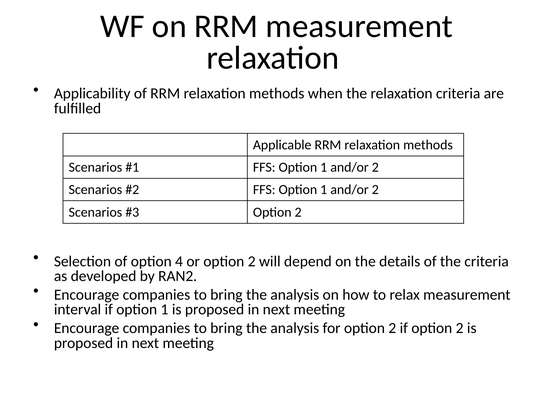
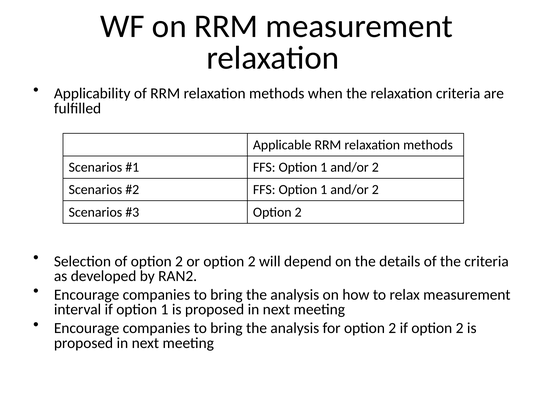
of option 4: 4 -> 2 (179, 261)
